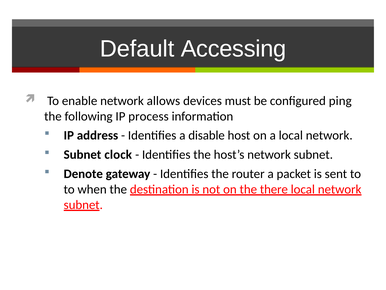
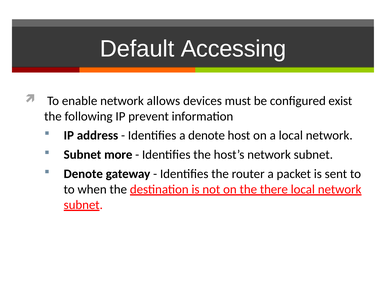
ping: ping -> exist (340, 101)
process: process -> prevent (149, 116)
a disable: disable -> denote (207, 135)
clock: clock -> more (118, 154)
